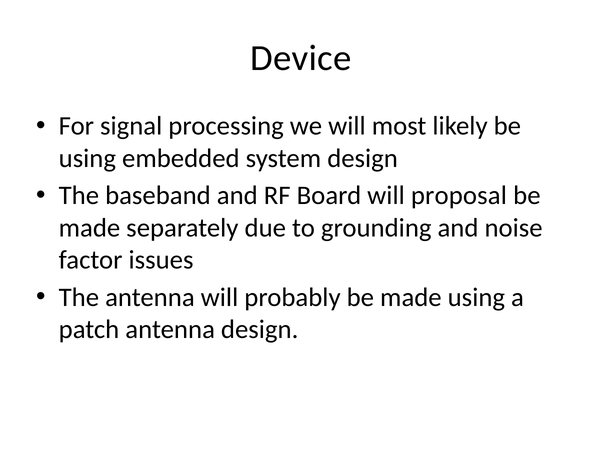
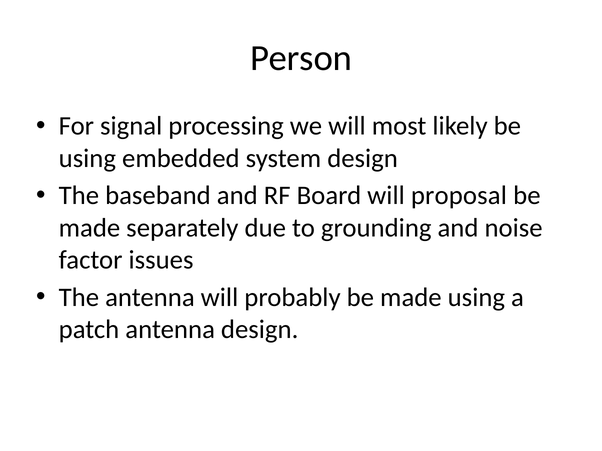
Device: Device -> Person (301, 58)
